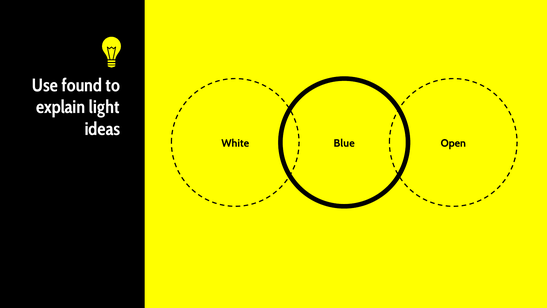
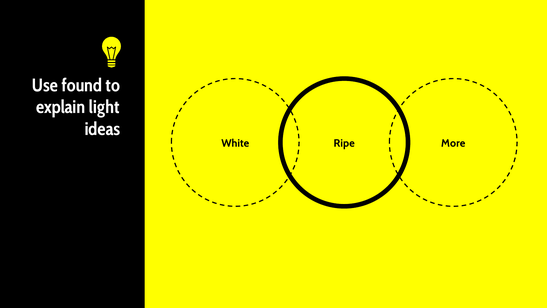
Blue: Blue -> Ripe (344, 143)
Open: Open -> More (453, 143)
